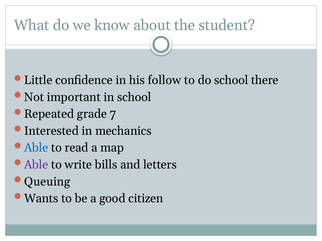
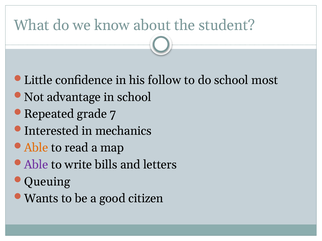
there: there -> most (265, 80)
important: important -> advantage (74, 97)
Able colour: blue -> orange (36, 148)
